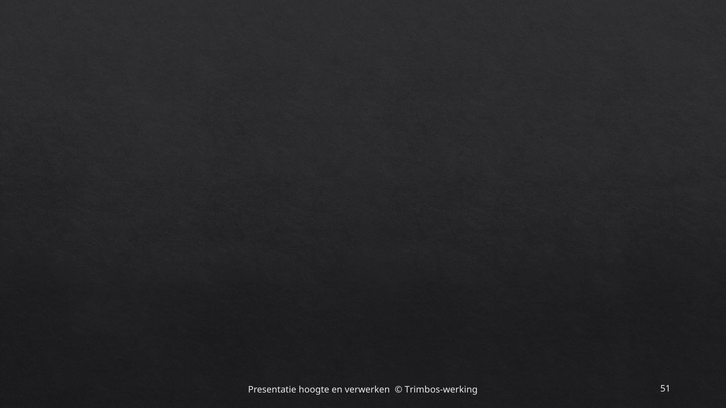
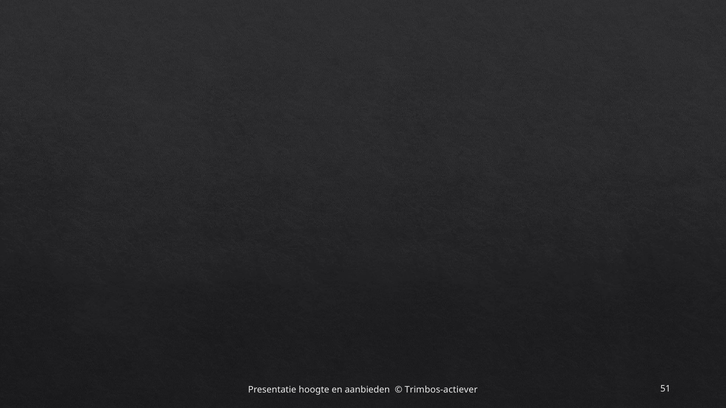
verwerken: verwerken -> aanbieden (367, 390)
Trimbos-werking: Trimbos-werking -> Trimbos-actiever (441, 390)
